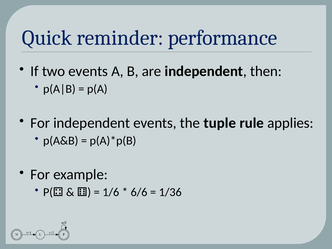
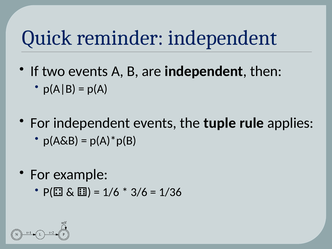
reminder performance: performance -> independent (222, 38)
6/6: 6/6 -> 3/6 (139, 192)
